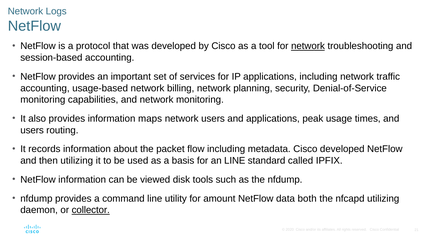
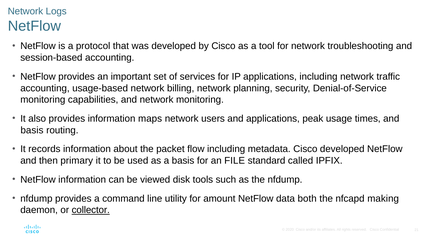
network underline: present -> none (308, 46)
users: users -> basis (32, 130)
then utilizing: utilizing -> primary (77, 161)
an LINE: LINE -> FILE (235, 161)
nfcapd utilizing: utilizing -> making (383, 198)
